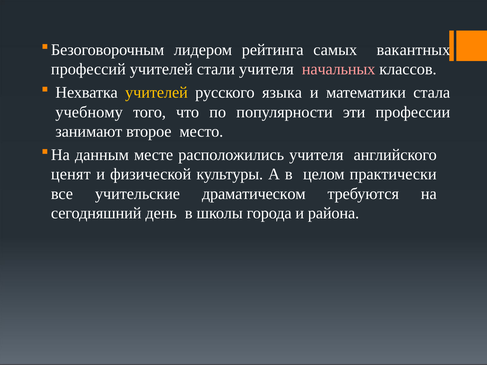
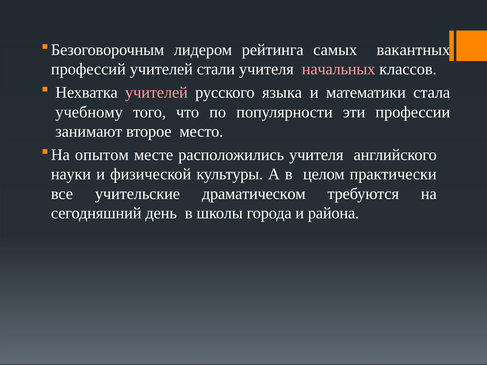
учителей colour: yellow -> pink (156, 93)
данным: данным -> опытом (102, 155)
ценят: ценят -> науки (71, 174)
